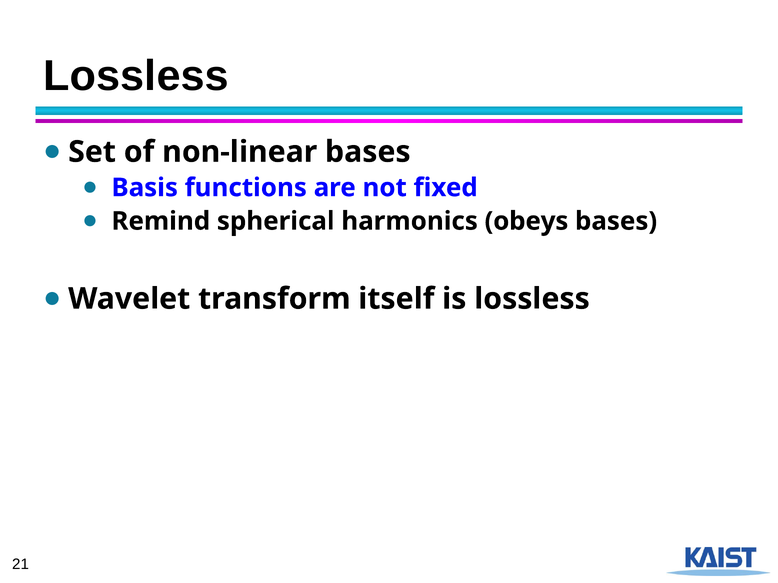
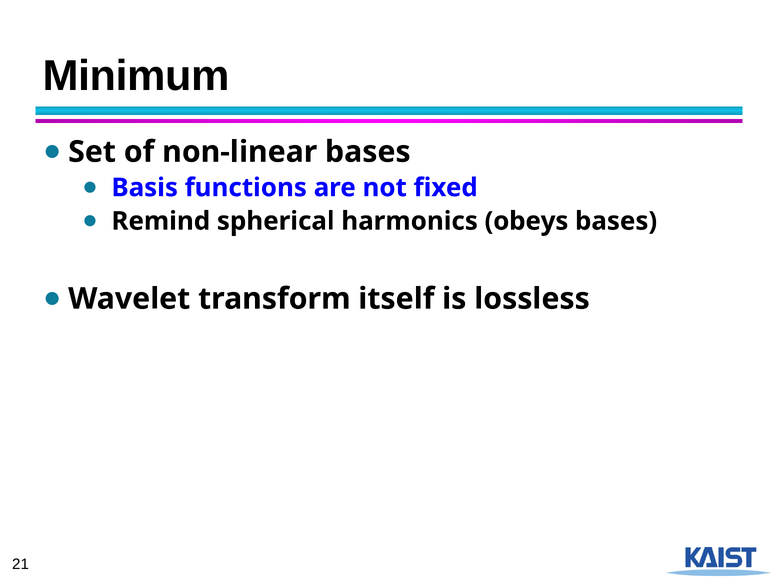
Lossless: Lossless -> Minimum (136, 76)
